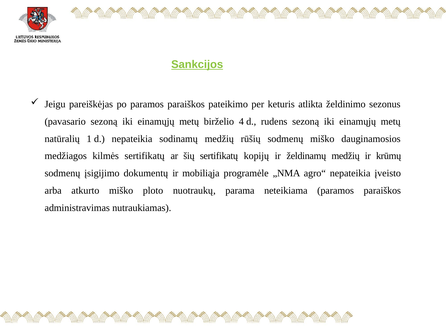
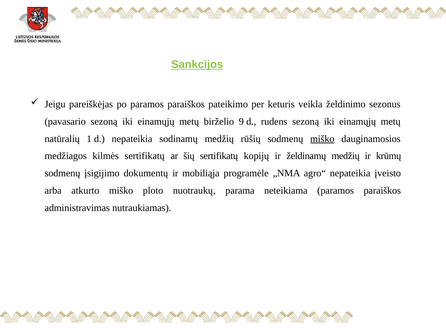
atlikta: atlikta -> veikla (310, 104)
4: 4 -> 9 (241, 121)
miško underline: none -> present (322, 139)
